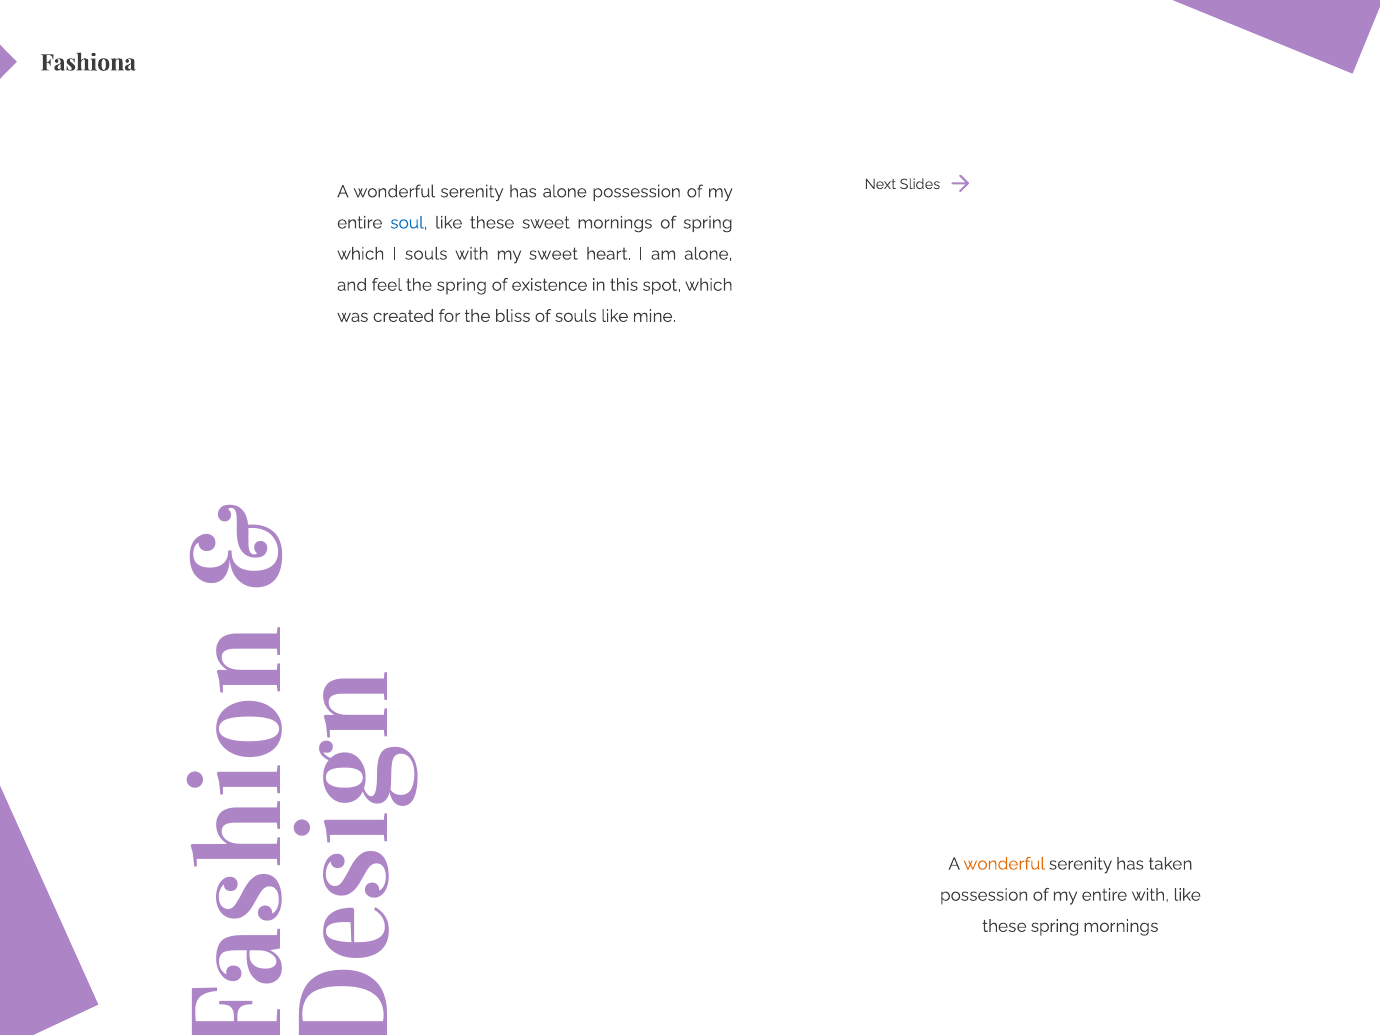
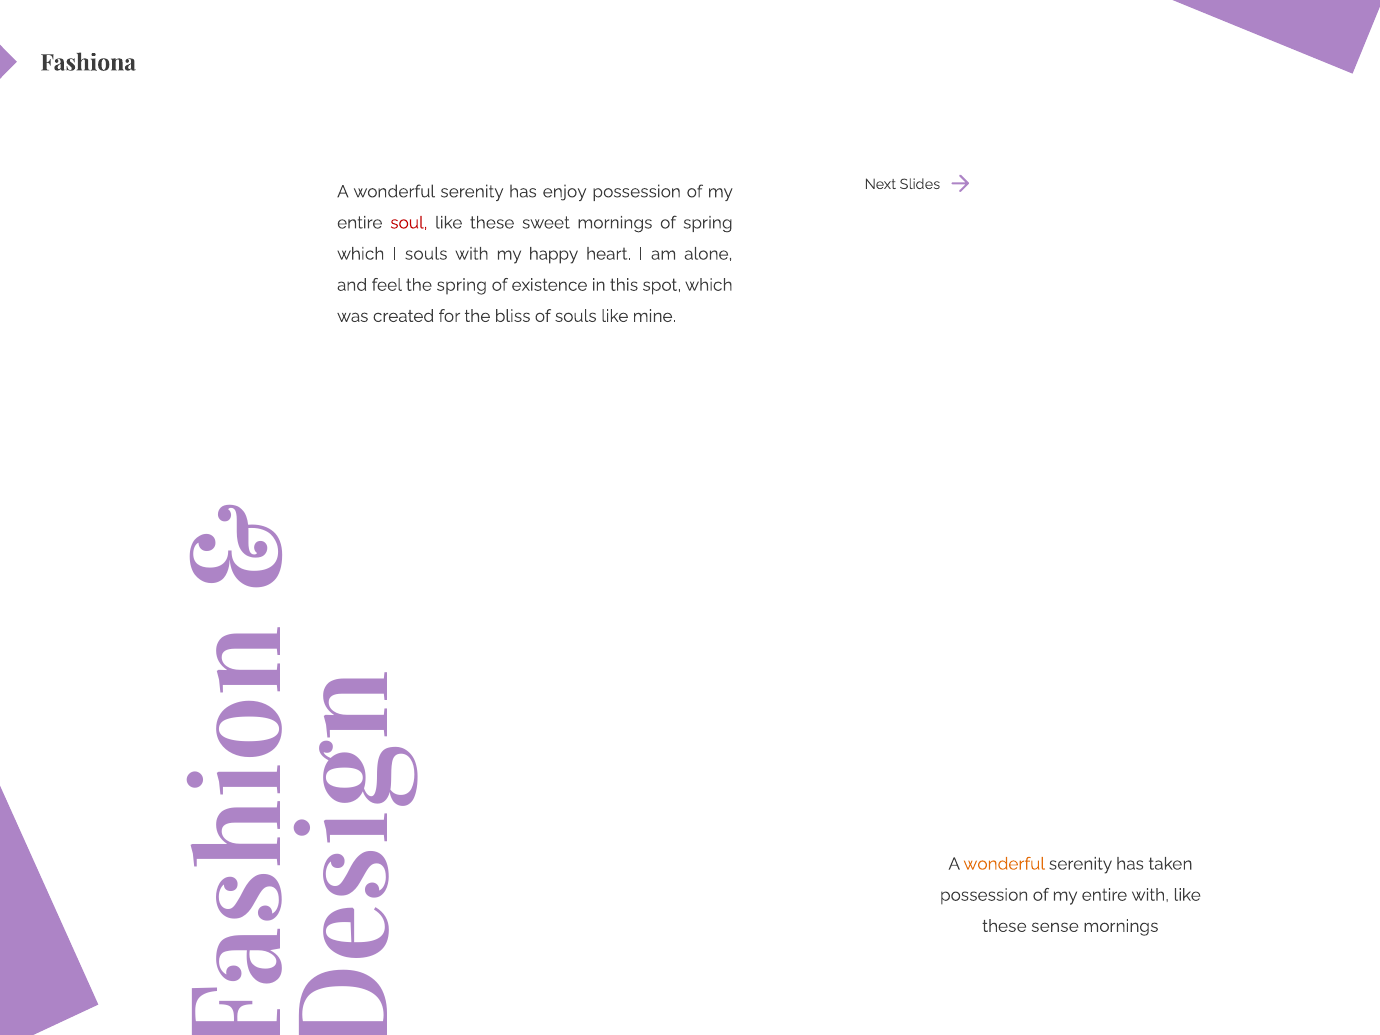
has alone: alone -> enjoy (565, 192)
soul colour: blue -> red (409, 223)
my sweet: sweet -> happy (554, 254)
these spring: spring -> sense (1055, 926)
